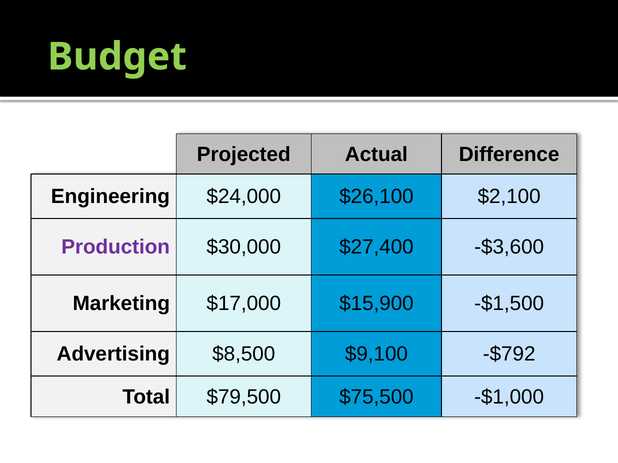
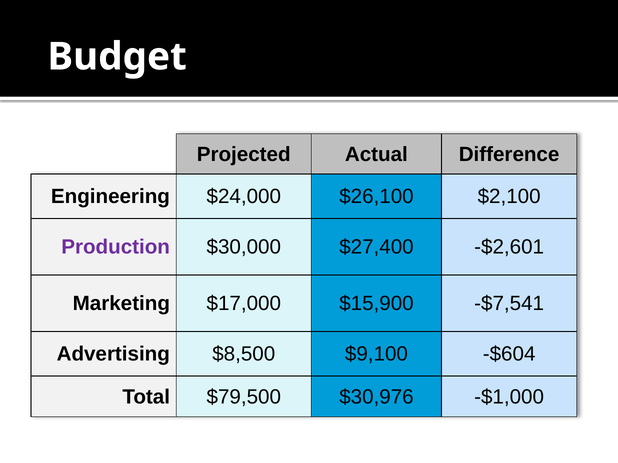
Budget colour: light green -> white (117, 57)
-$3,600: -$3,600 -> -$2,601 (509, 247)
-$1,500: -$1,500 -> -$7,541 (509, 304)
-$792: -$792 -> -$604 (509, 355)
$75,500: $75,500 -> $30,976 (376, 397)
